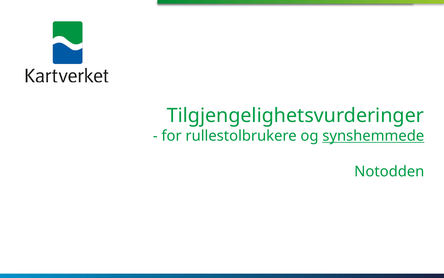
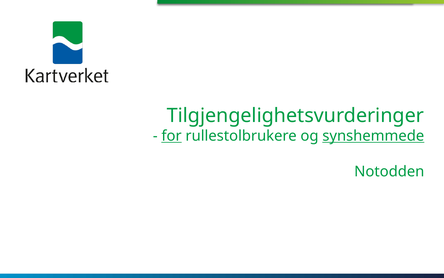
for underline: none -> present (172, 136)
